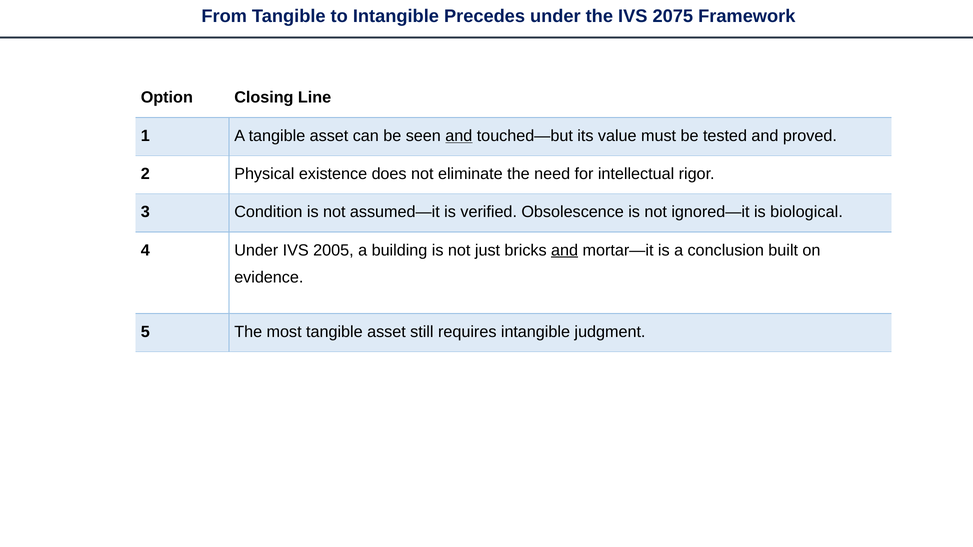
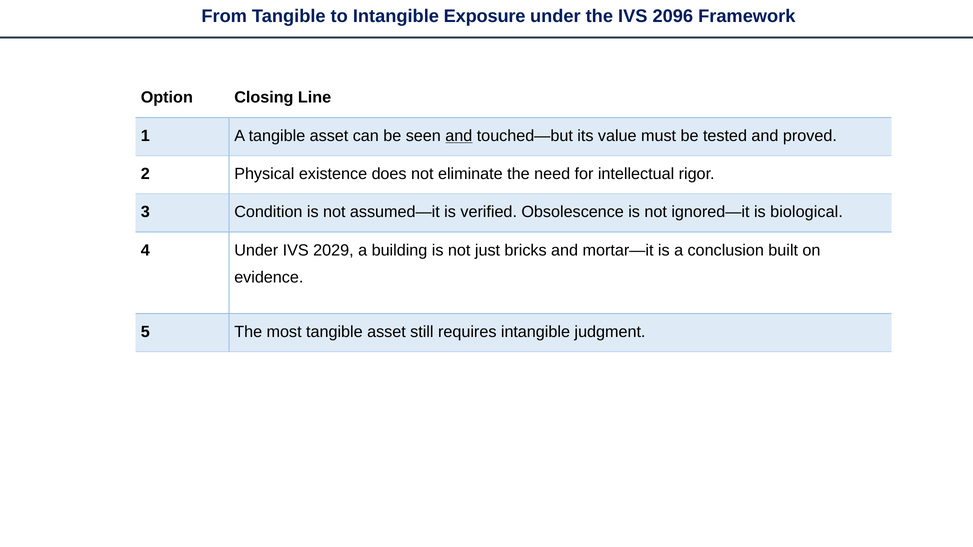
Precedes: Precedes -> Exposure (485, 16)
2075: 2075 -> 2096 (673, 16)
2005: 2005 -> 2029 (333, 250)
and underline: present -> none (565, 250)
